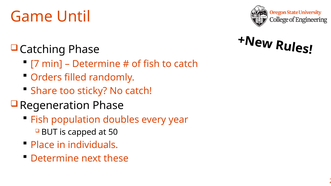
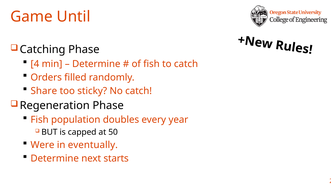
7: 7 -> 4 (35, 64)
Place: Place -> Were (42, 145)
individuals: individuals -> eventually (93, 145)
these: these -> starts (116, 159)
